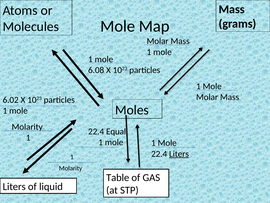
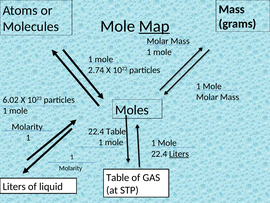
Map underline: none -> present (154, 26)
6.08: 6.08 -> 2.74 (96, 70)
22.4 Equal: Equal -> Table (116, 131)
